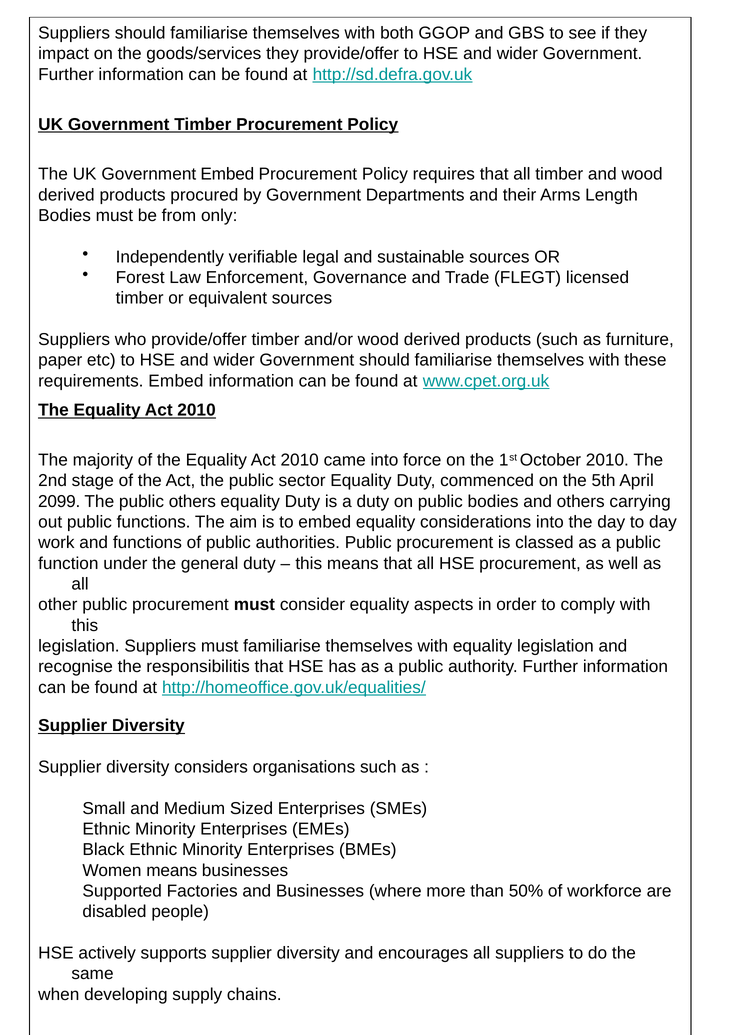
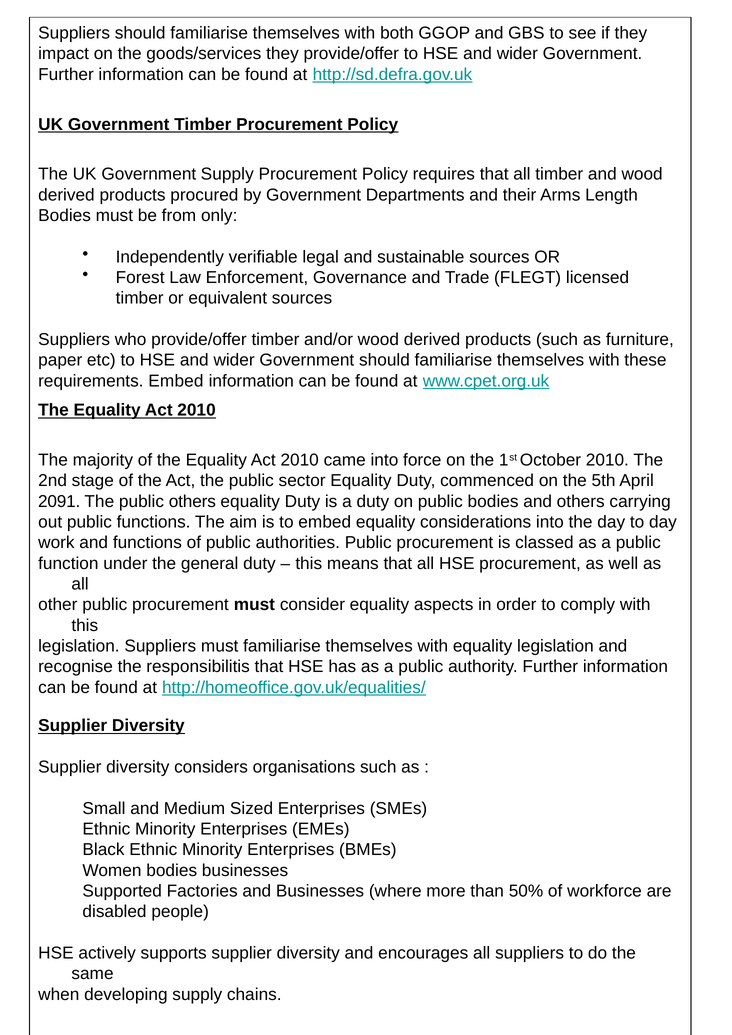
Government Embed: Embed -> Supply (227, 174)
2099: 2099 -> 2091 (59, 502)
Women means: means -> bodies (172, 871)
